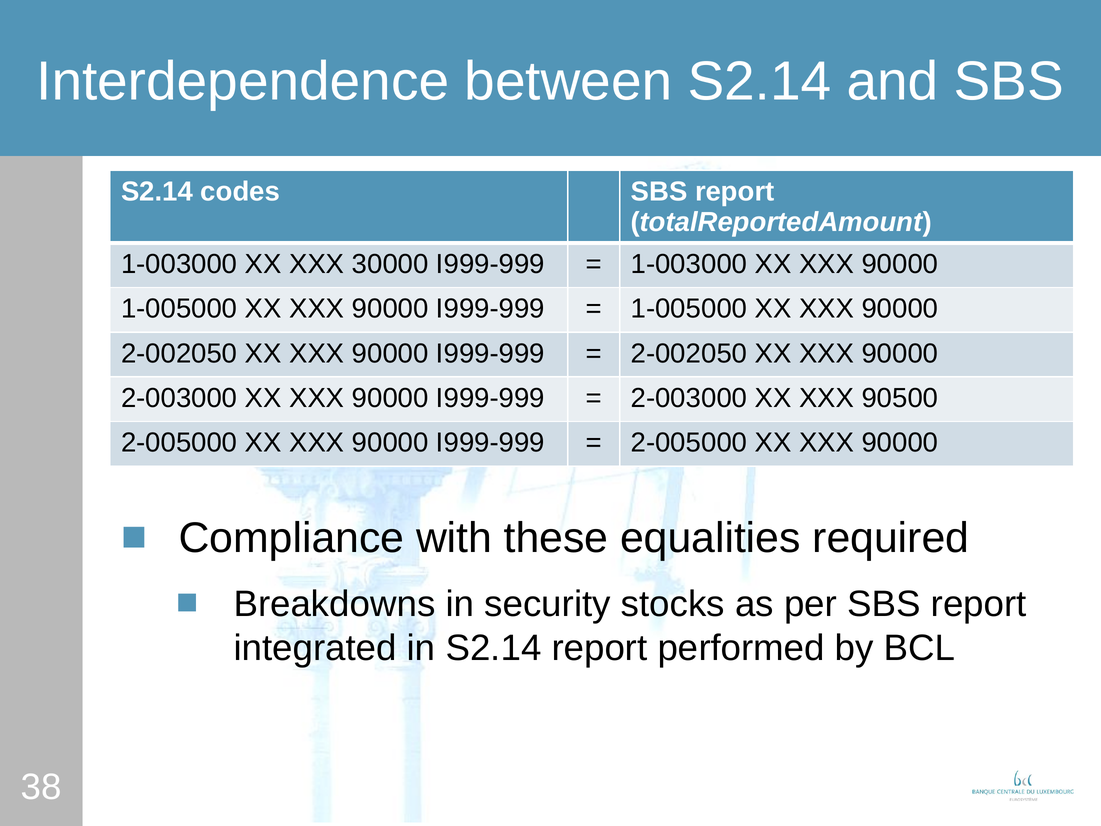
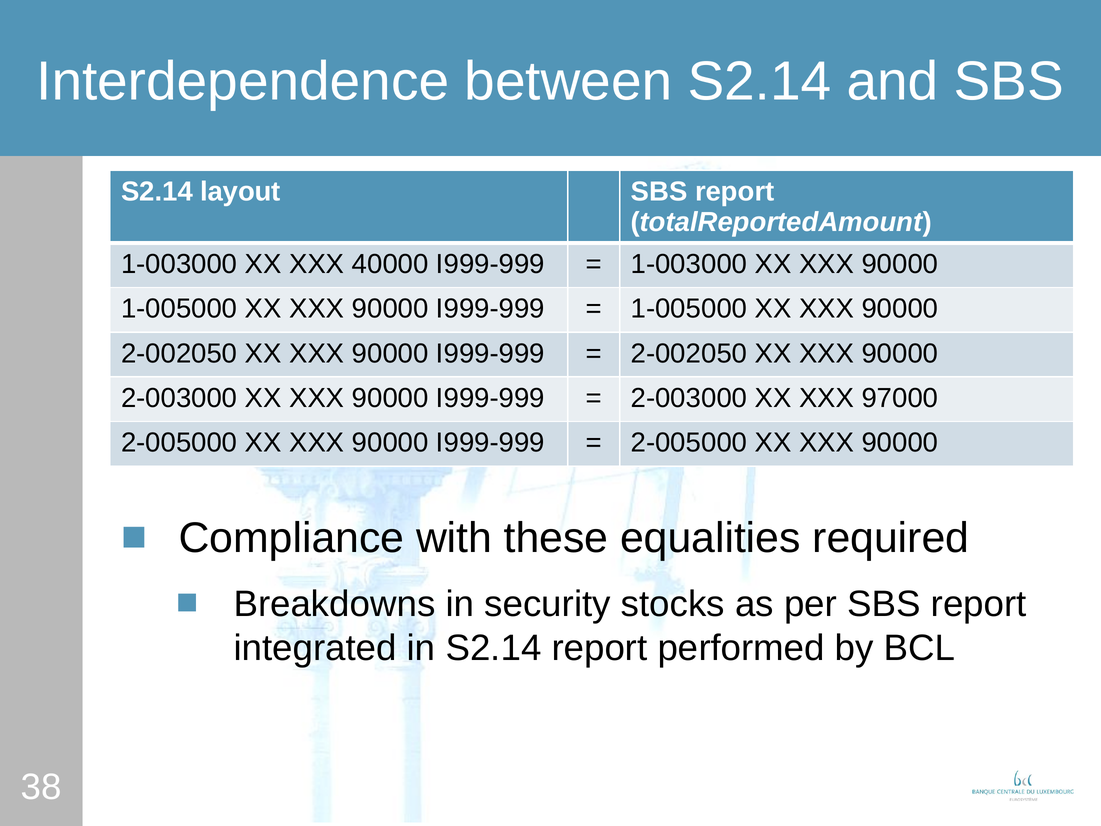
codes: codes -> layout (240, 191)
30000: 30000 -> 40000 (390, 264)
90500: 90500 -> 97000 (900, 398)
